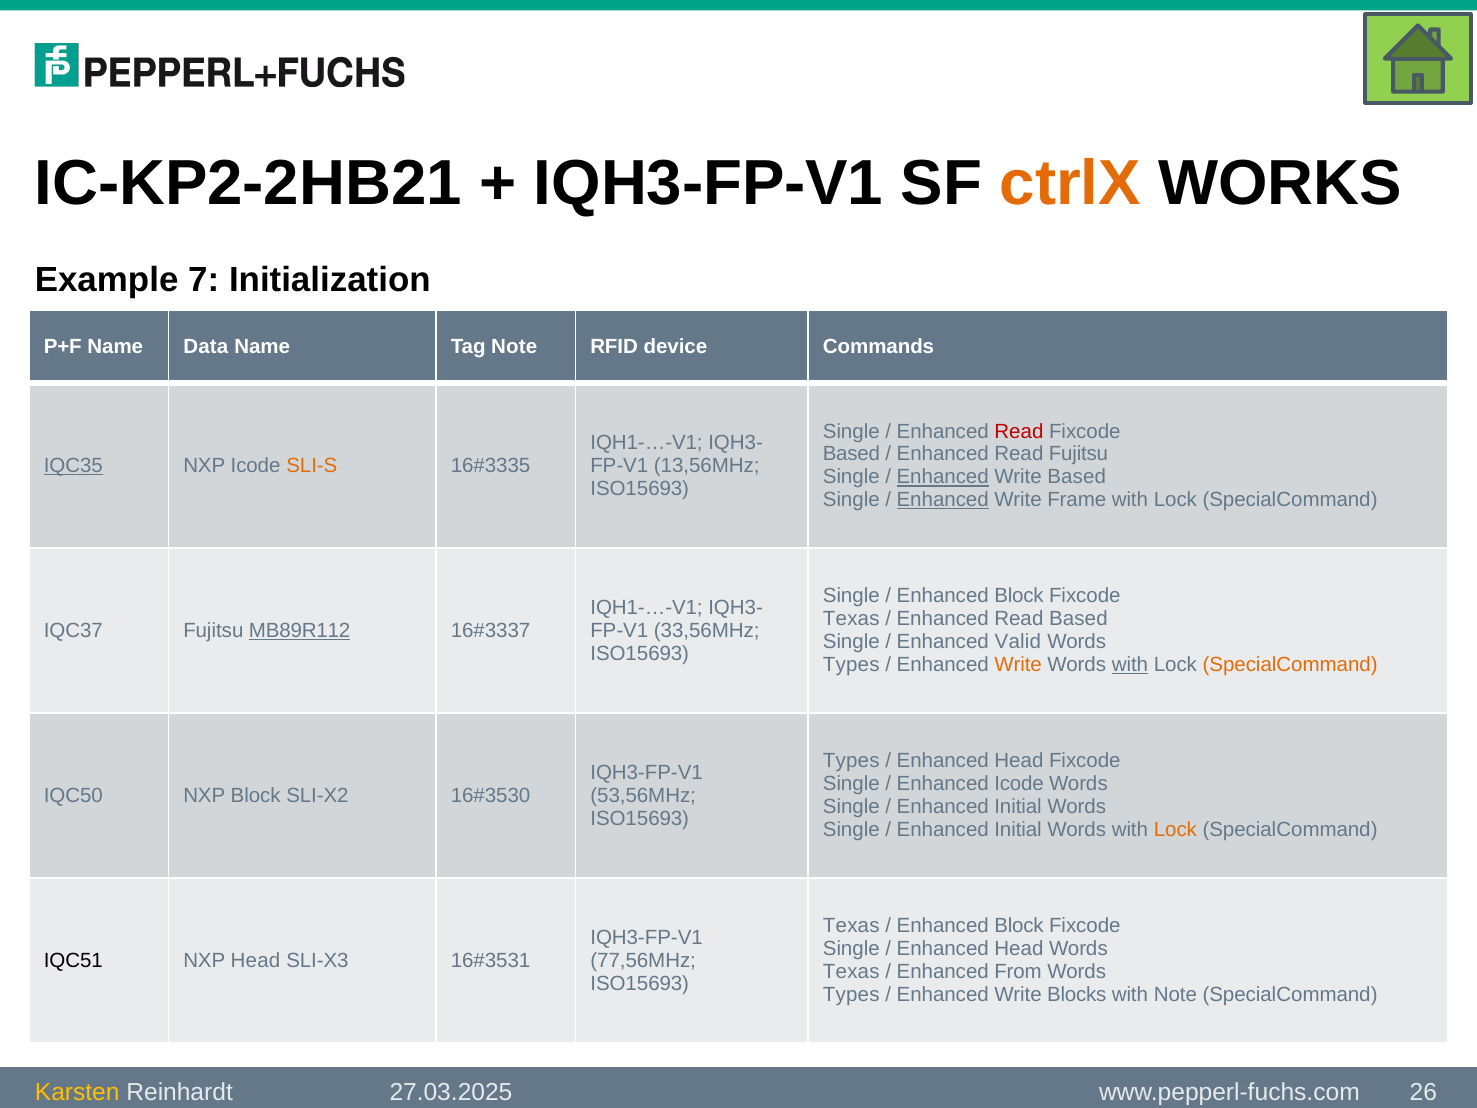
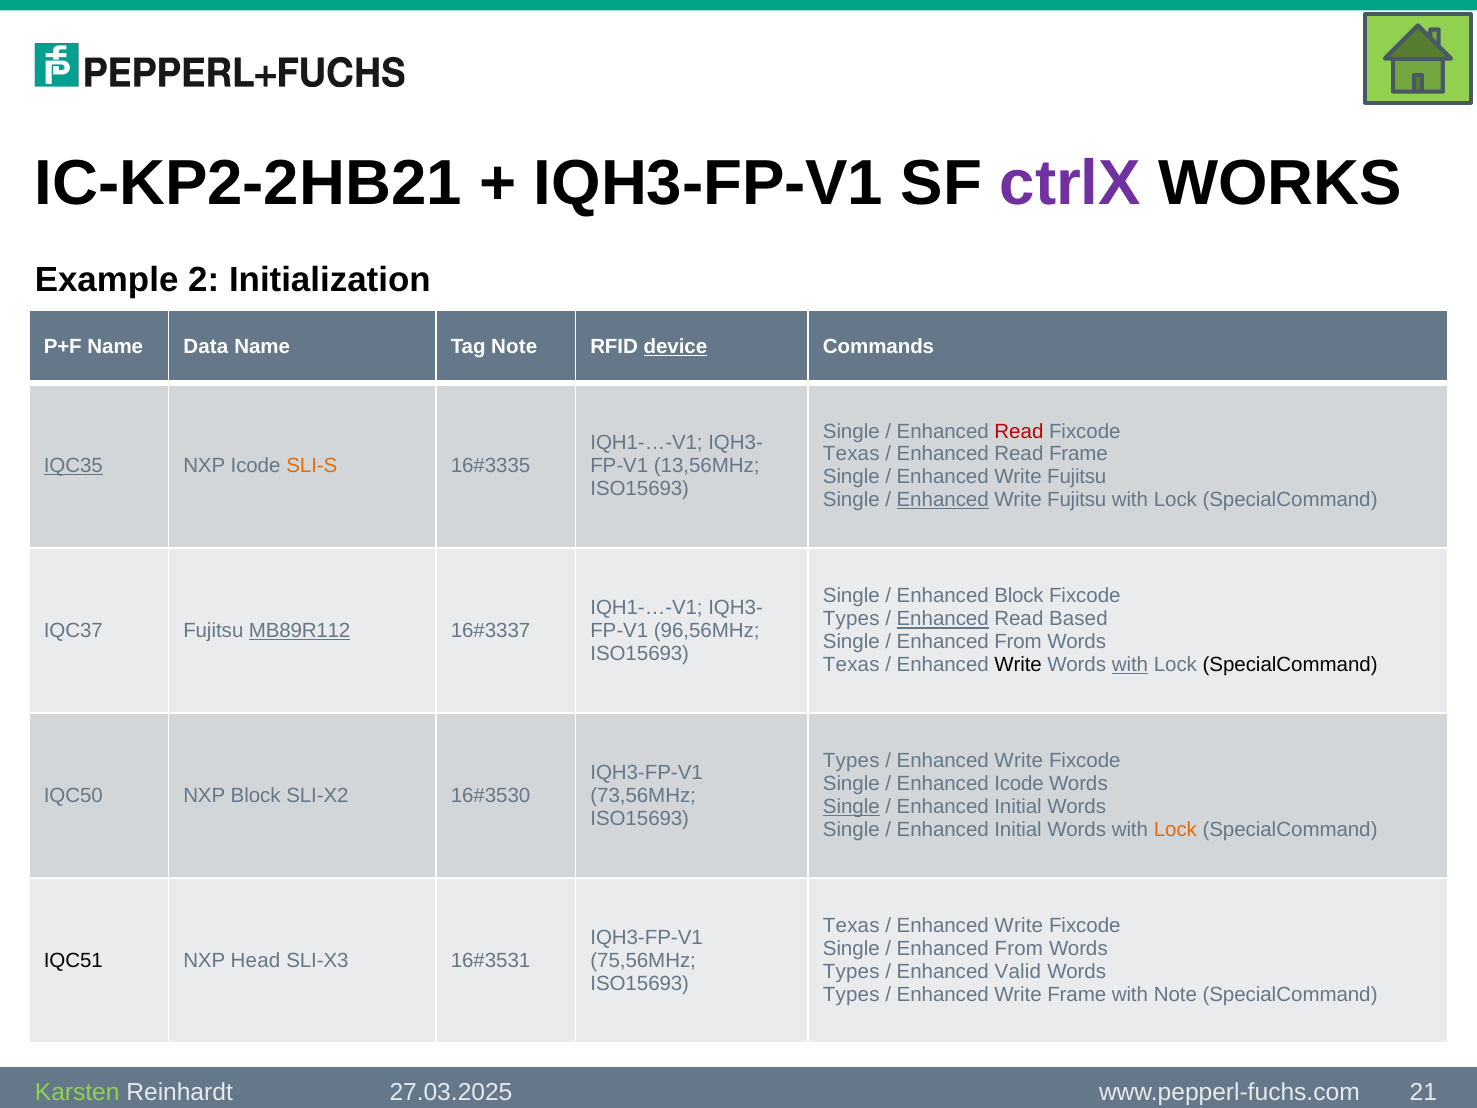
ctrlX colour: orange -> purple (1070, 184)
7: 7 -> 2 (204, 280)
device underline: none -> present (675, 347)
Based: Based -> Texas (851, 454)
Read Fujitsu: Fujitsu -> Frame (1078, 454)
Enhanced underline: present -> none (943, 477)
Based: Based -> Fujitsu (1077, 477)
Frame: Frame -> Fujitsu (1077, 500)
Texas: Texas -> Types (851, 619)
Enhanced underline: none -> present (943, 619)
33,56MHz: 33,56MHz -> 96,56MHz (707, 630)
Valid: Valid -> From (1018, 642)
Types: Types -> Texas (851, 665)
Write colour: orange -> black (1018, 665)
SpecialCommand colour: orange -> black (1290, 665)
Head: Head -> Write (1019, 761)
53,56MHz: 53,56MHz -> 73,56MHz (643, 795)
Single underline: none -> present (851, 807)
Block: Block -> Write (1019, 926)
Head: Head -> From (1019, 949)
77,56MHz: 77,56MHz -> 75,56MHz (643, 960)
Texas: Texas -> Types (851, 972)
From: From -> Valid (1018, 972)
Write Blocks: Blocks -> Frame (1077, 995)
Karsten colour: yellow -> light green (77, 1092)
26: 26 -> 21 (1423, 1092)
